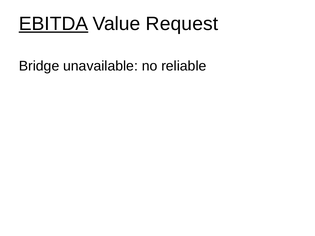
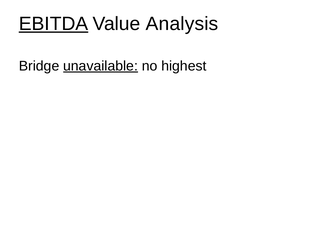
Request: Request -> Analysis (182, 24)
unavailable underline: none -> present (101, 66)
reliable: reliable -> highest (184, 66)
